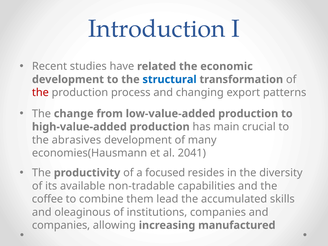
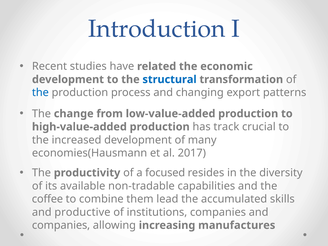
the colour: red -> blue (40, 93)
main: main -> track (226, 127)
abrasives: abrasives -> increased (77, 140)
2041: 2041 -> 2017 (192, 153)
oleaginous: oleaginous -> productive (82, 212)
manufactured: manufactured -> manufactures (237, 225)
